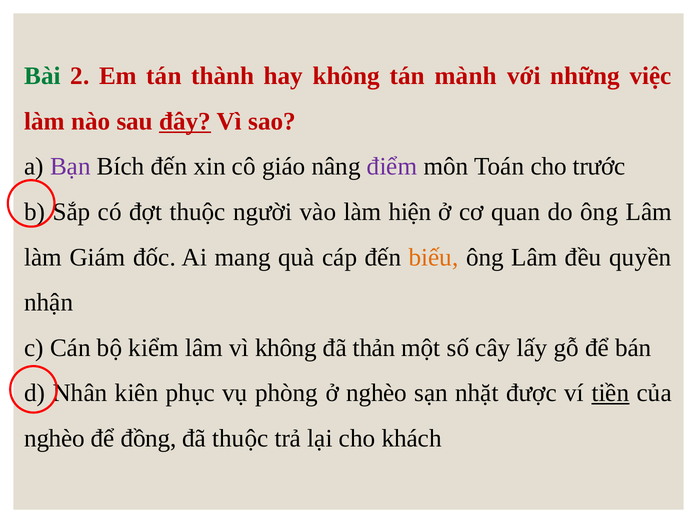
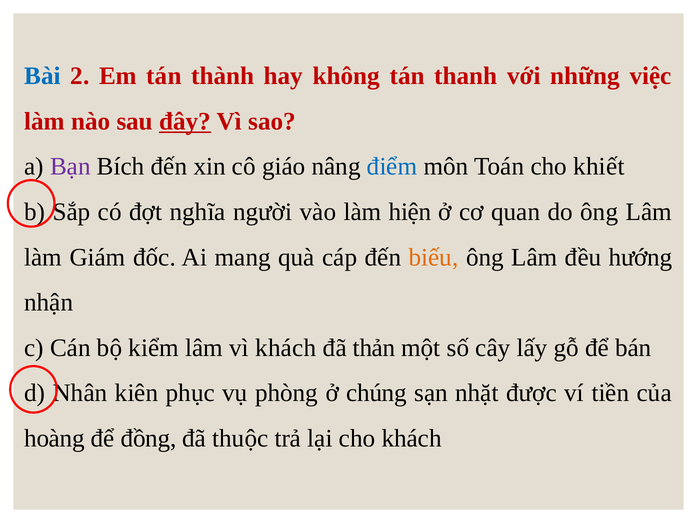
Bài colour: green -> blue (42, 76)
mành: mành -> thanh (466, 76)
điểm colour: purple -> blue (392, 167)
trước: trước -> khiết (599, 167)
đợt thuộc: thuộc -> nghĩa (198, 212)
quyền: quyền -> hướng (641, 257)
vì không: không -> khách (286, 348)
ở nghèo: nghèo -> chúng (377, 393)
tiền underline: present -> none (610, 393)
nghèo: nghèo -> hoàng (54, 438)
